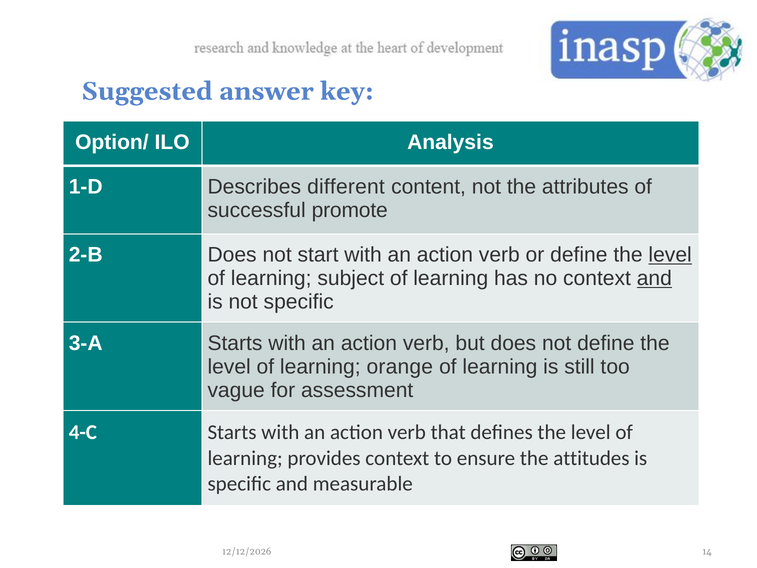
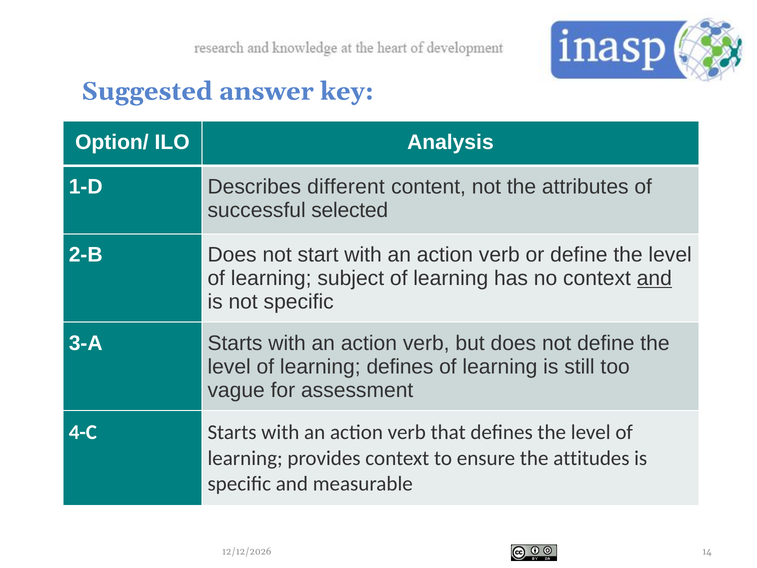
promote: promote -> selected (350, 210)
level underline: present -> none (670, 255)
learning orange: orange -> defines (400, 366)
